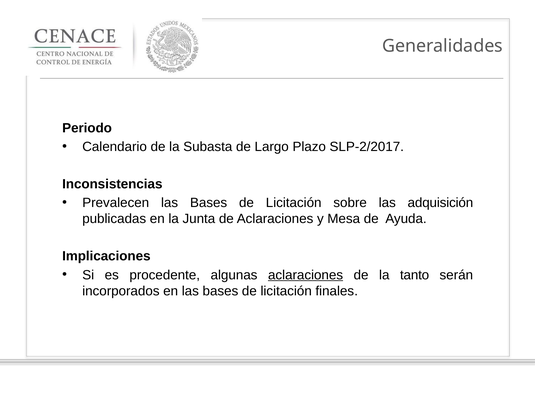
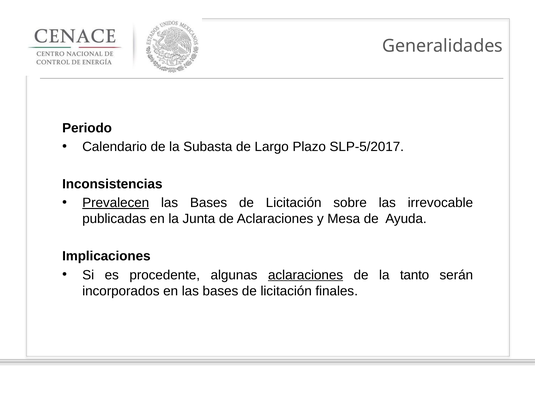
SLP-2/2017: SLP-2/2017 -> SLP-5/2017 (367, 147)
Prevalecen underline: none -> present (116, 203)
adquisición: adquisición -> irrevocable (440, 203)
